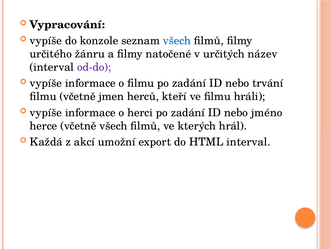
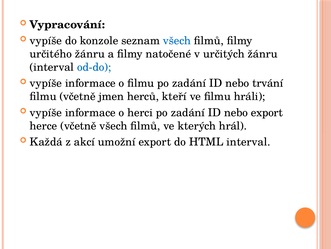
určitých název: název -> žánru (263, 54)
od-do colour: purple -> blue (94, 67)
nebo jméno: jméno -> export (267, 112)
